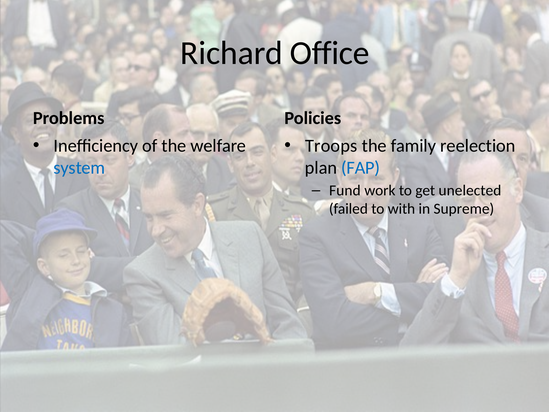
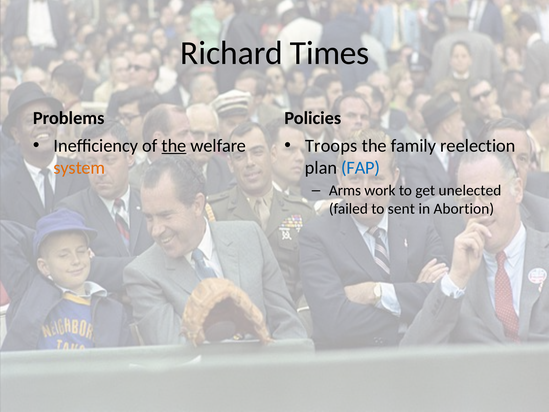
Office: Office -> Times (330, 53)
the underline: none -> present (174, 146)
system colour: blue -> orange (79, 168)
Fund: Fund -> Arms (345, 191)
with: with -> sent (401, 209)
Supreme: Supreme -> Abortion (464, 209)
